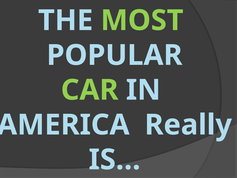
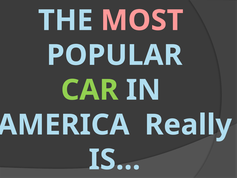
MOST colour: light green -> pink (142, 20)
